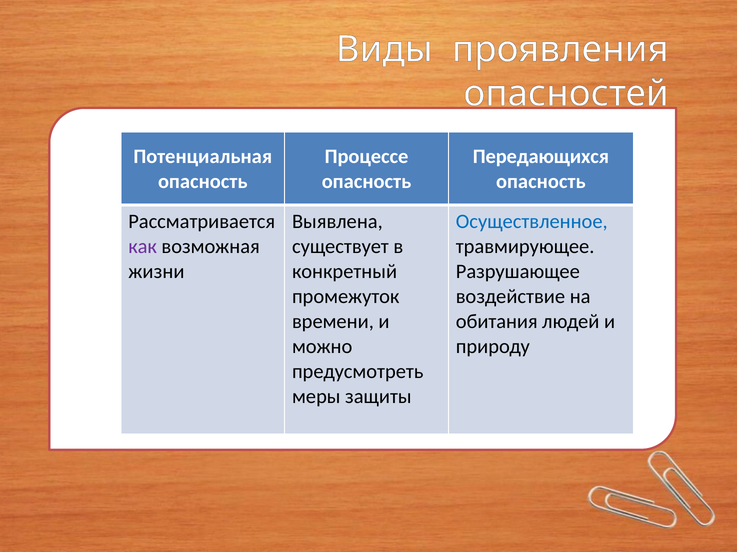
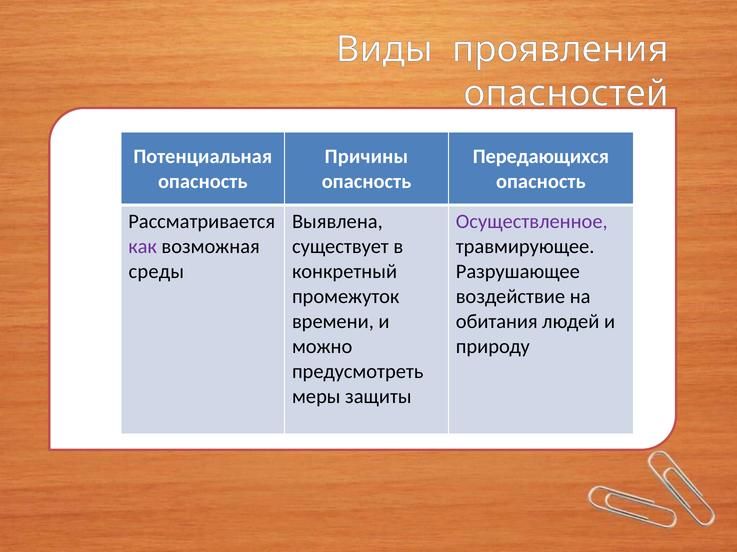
Процессе: Процессе -> Причины (366, 157)
Осуществленное colour: blue -> purple (532, 222)
жизни: жизни -> среды (156, 272)
